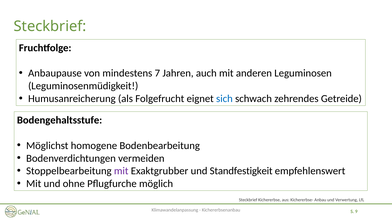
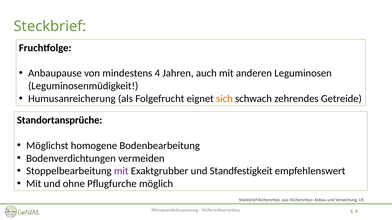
7: 7 -> 4 (157, 73)
sich colour: blue -> orange (224, 99)
Bodengehaltsstufe: Bodengehaltsstufe -> Standortansprüche (60, 120)
